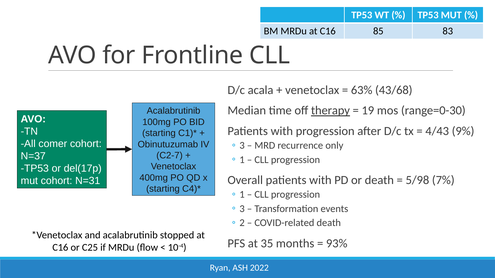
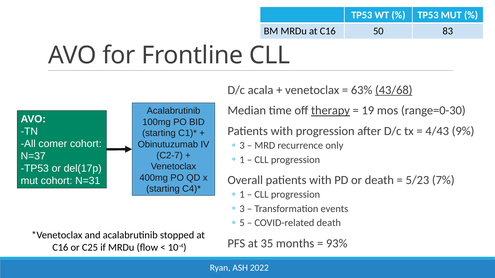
85: 85 -> 50 (378, 31)
43/68 underline: none -> present (394, 90)
5/98: 5/98 -> 5/23 (417, 180)
2: 2 -> 5 (242, 223)
